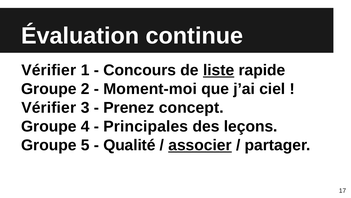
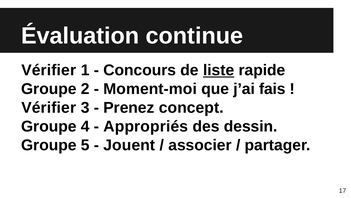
ciel: ciel -> fais (272, 89)
Principales: Principales -> Appropriés (146, 126)
leçons: leçons -> dessin (251, 126)
Qualité: Qualité -> Jouent (129, 145)
associer underline: present -> none (200, 145)
